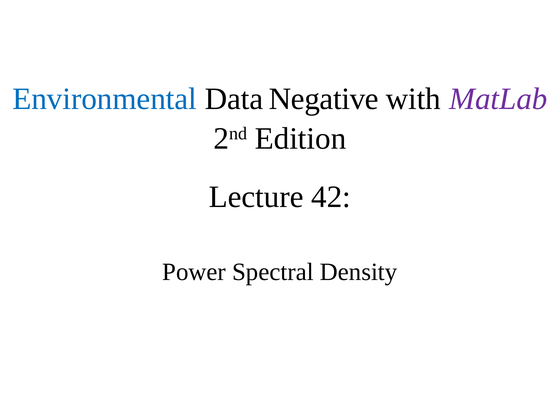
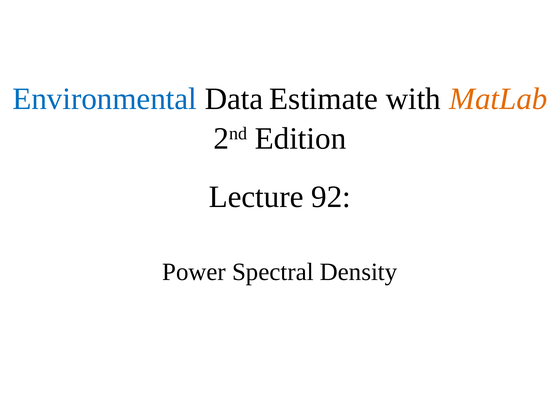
Negative: Negative -> Estimate (324, 99)
MatLab colour: purple -> orange (498, 99)
42: 42 -> 92 (331, 197)
